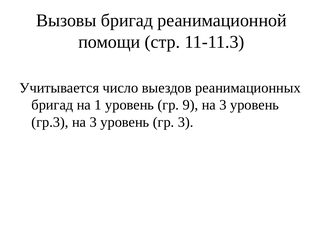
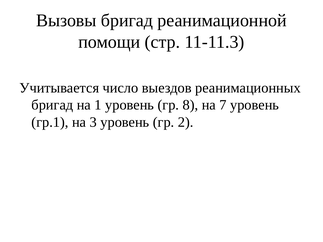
9: 9 -> 8 (190, 105)
3: 3 -> 7 (223, 105)
гр.3: гр.3 -> гр.1 (50, 122)
гр 3: 3 -> 2 (186, 122)
